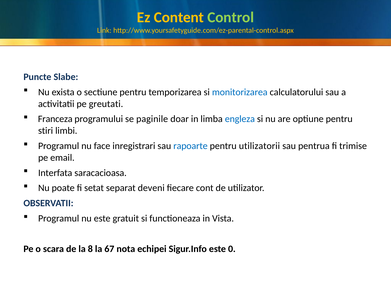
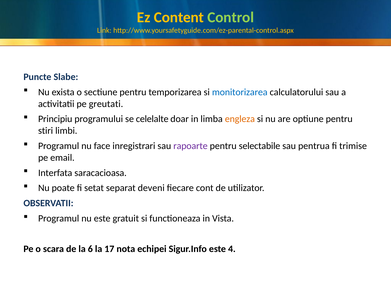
Franceza: Franceza -> Principiu (55, 119)
paginile: paginile -> celelalte (152, 119)
engleza colour: blue -> orange (240, 119)
rapoarte colour: blue -> purple (190, 146)
utilizatorii: utilizatorii -> selectabile (260, 146)
8: 8 -> 6 (90, 249)
67: 67 -> 17 (109, 249)
0: 0 -> 4 (232, 249)
